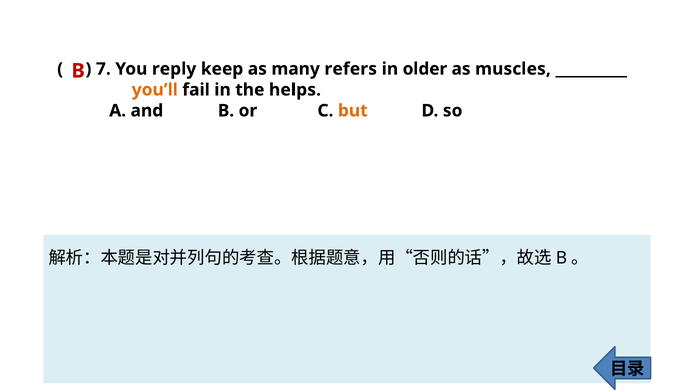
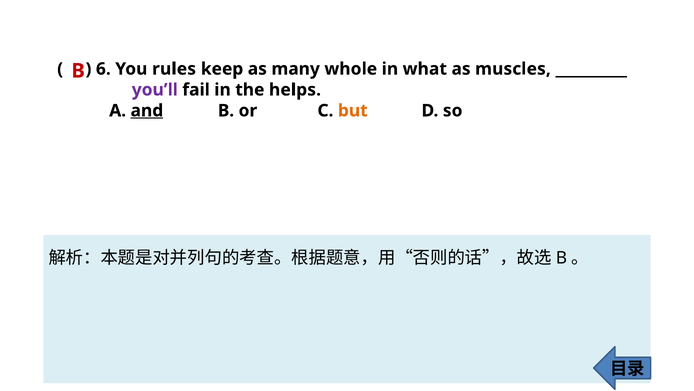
7: 7 -> 6 (103, 69)
reply: reply -> rules (174, 69)
refers: refers -> whole (351, 69)
older: older -> what (425, 69)
you’ll colour: orange -> purple (155, 90)
and underline: none -> present (147, 110)
